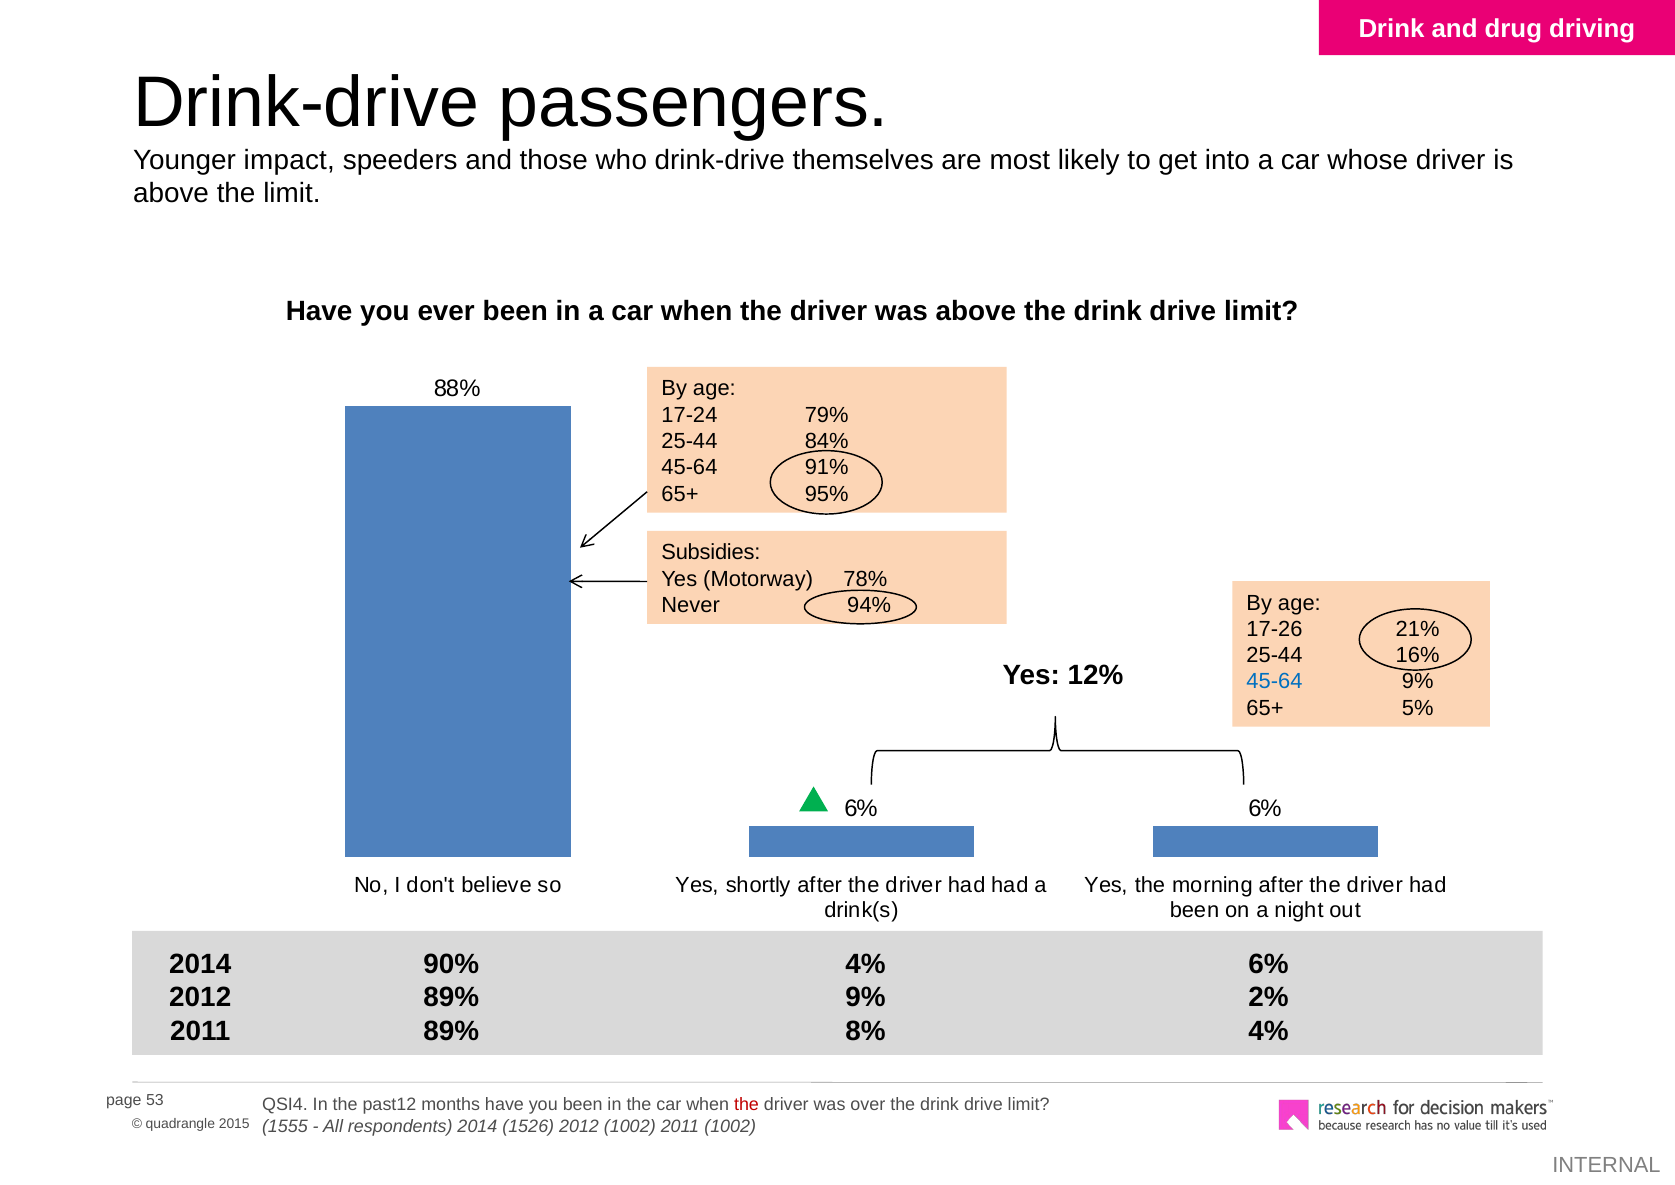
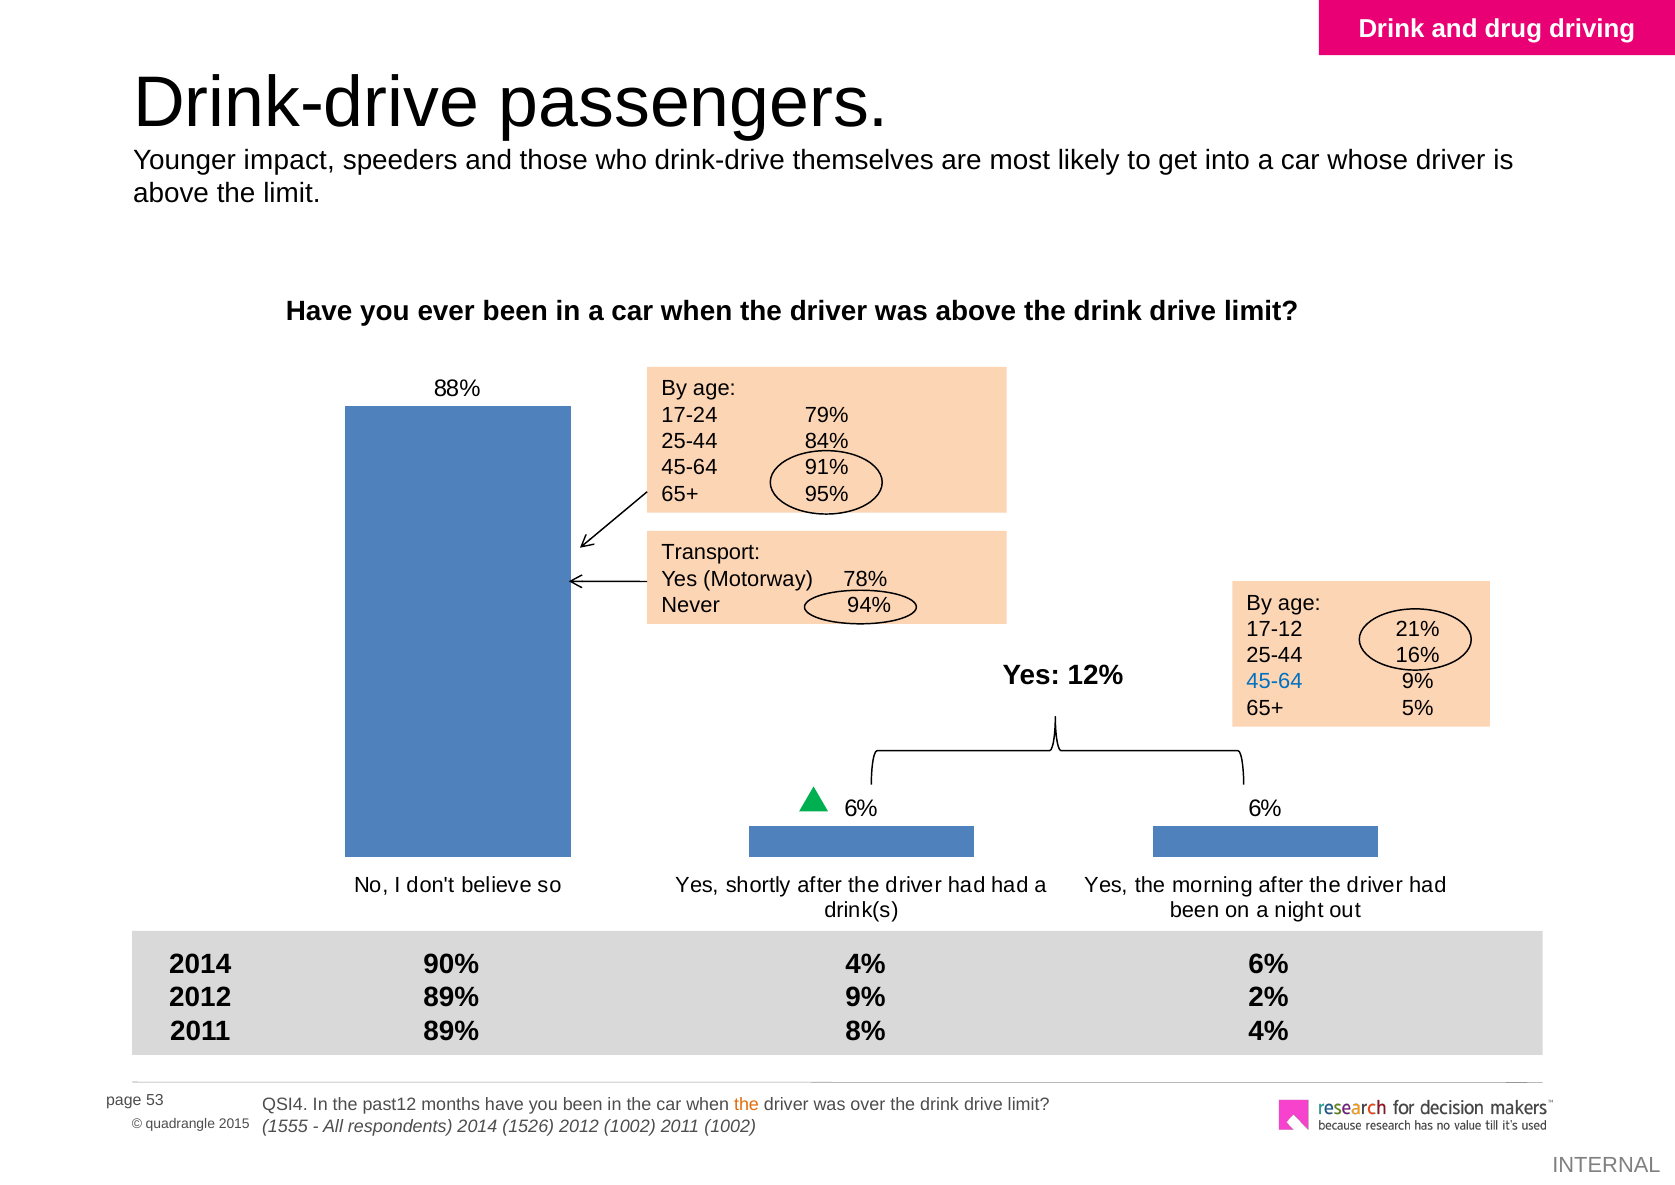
Subsidies: Subsidies -> Transport (711, 553)
17-26: 17-26 -> 17-12 (1274, 629)
the colour: red -> orange (746, 1105)
